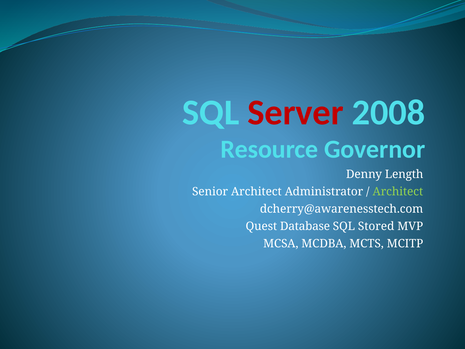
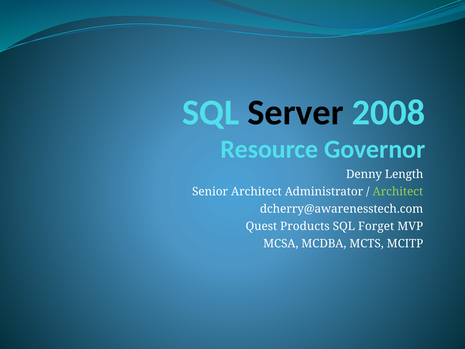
Server colour: red -> black (296, 113)
Database: Database -> Products (305, 226)
Stored: Stored -> Forget (376, 226)
